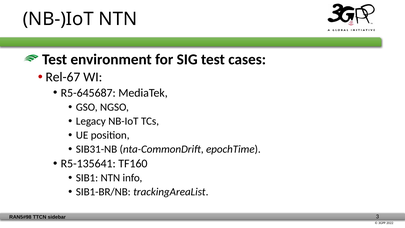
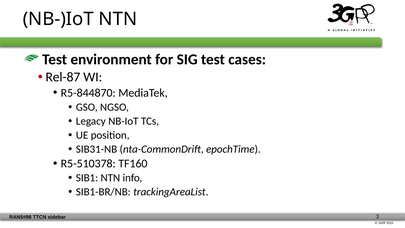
Rel-67: Rel-67 -> Rel-87 (63, 77)
R5-645687: R5-645687 -> R5-844870 (88, 93)
R5-135641: R5-135641 -> R5-510378 (88, 163)
